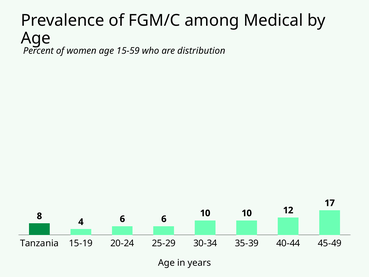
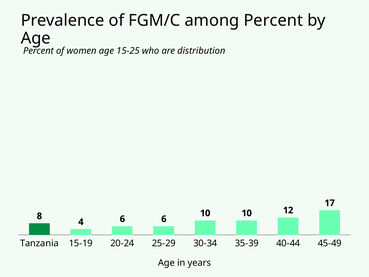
among Medical: Medical -> Percent (273, 20)
15-59: 15-59 -> 15-25 (128, 51)
